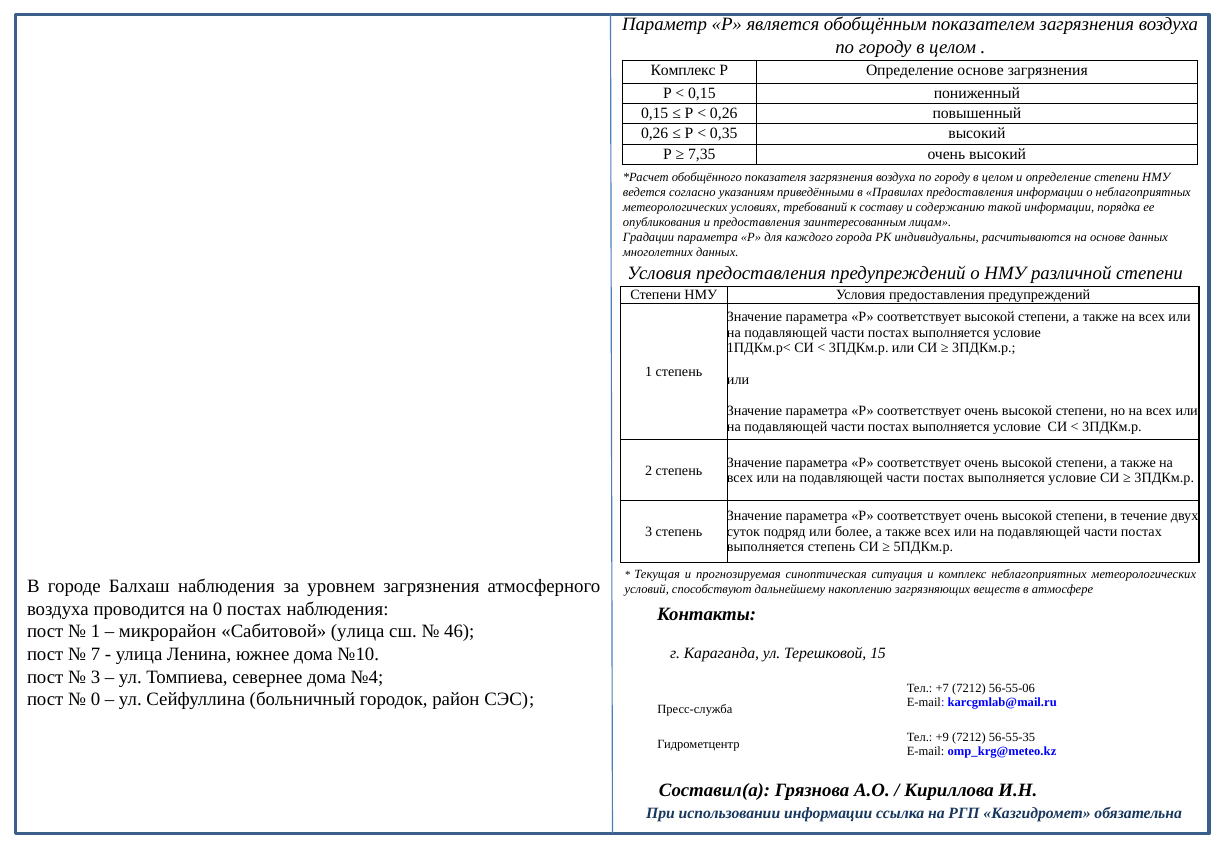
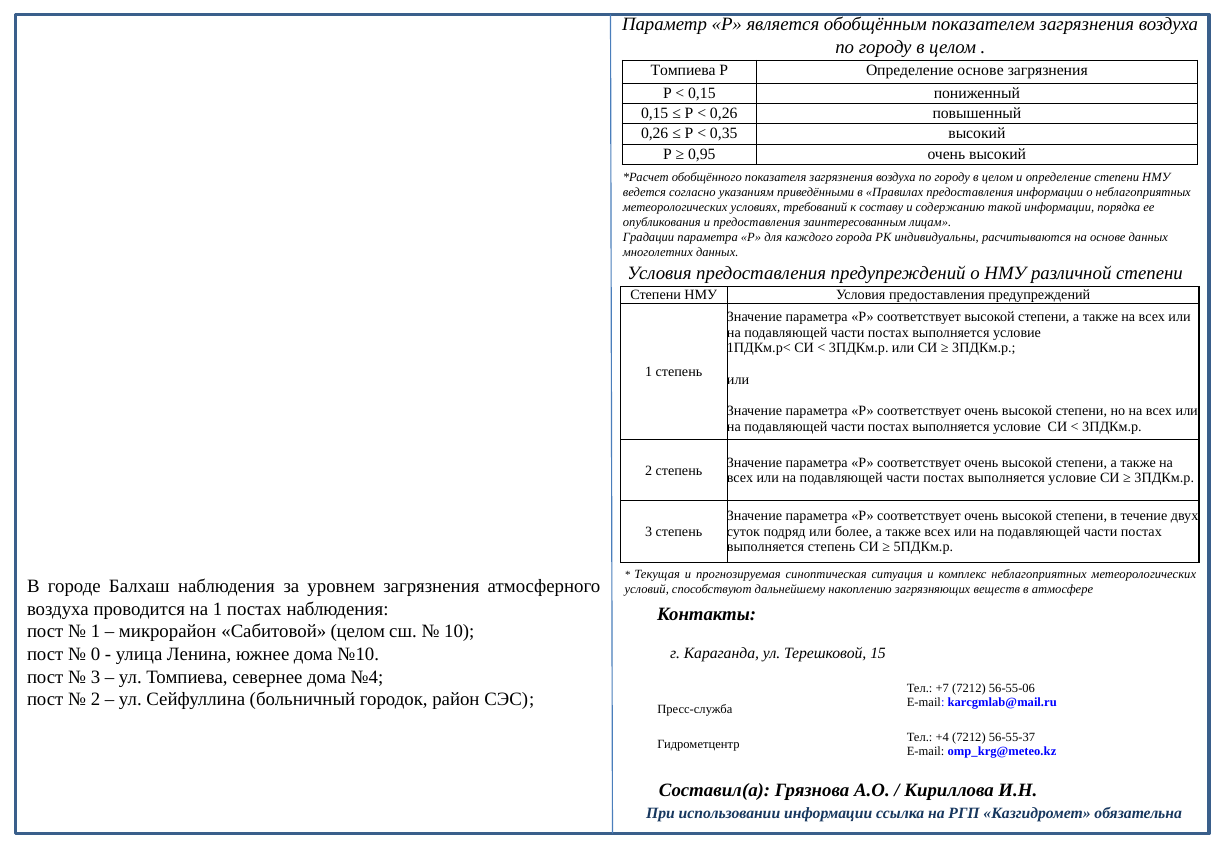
Комплекс: Комплекс -> Томпиева (683, 70)
7,35: 7,35 -> 0,95 (702, 154)
на 0: 0 -> 1 (218, 609)
Сабитовой улица: улица -> целом (358, 632)
46: 46 -> 10 (459, 632)
7: 7 -> 0 (95, 654)
0: 0 -> 2 (95, 699)
+9: +9 -> +4 (942, 738)
56-55-35: 56-55-35 -> 56-55-37 (1012, 738)
